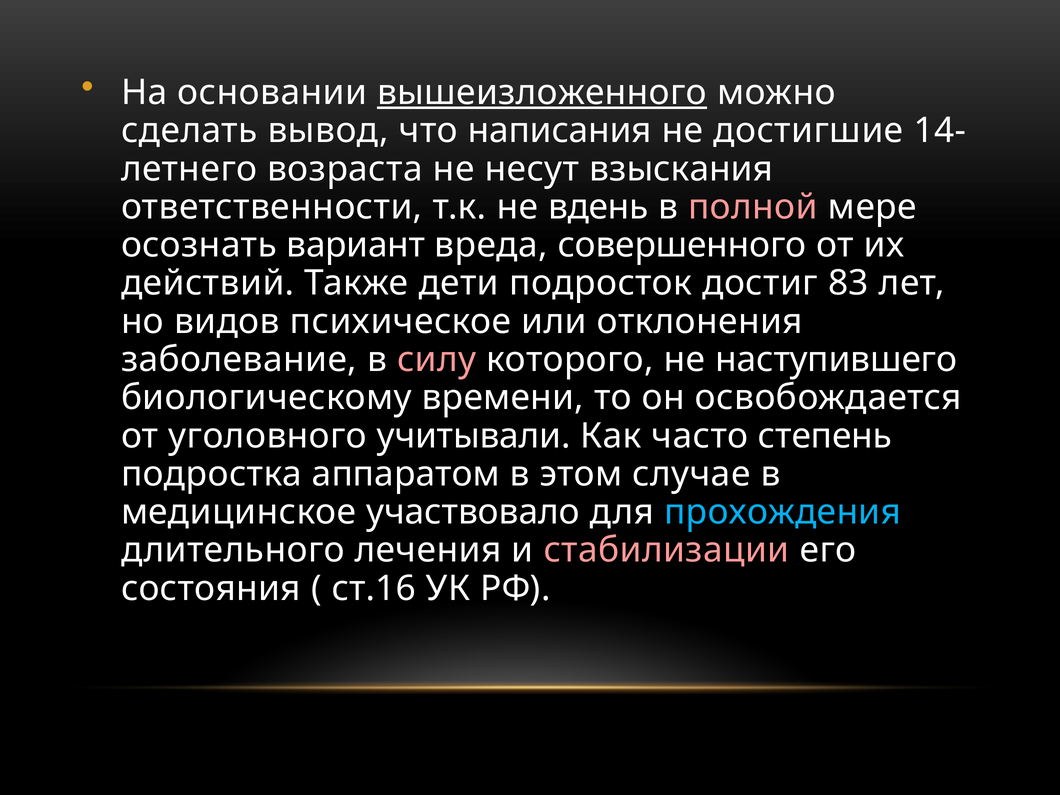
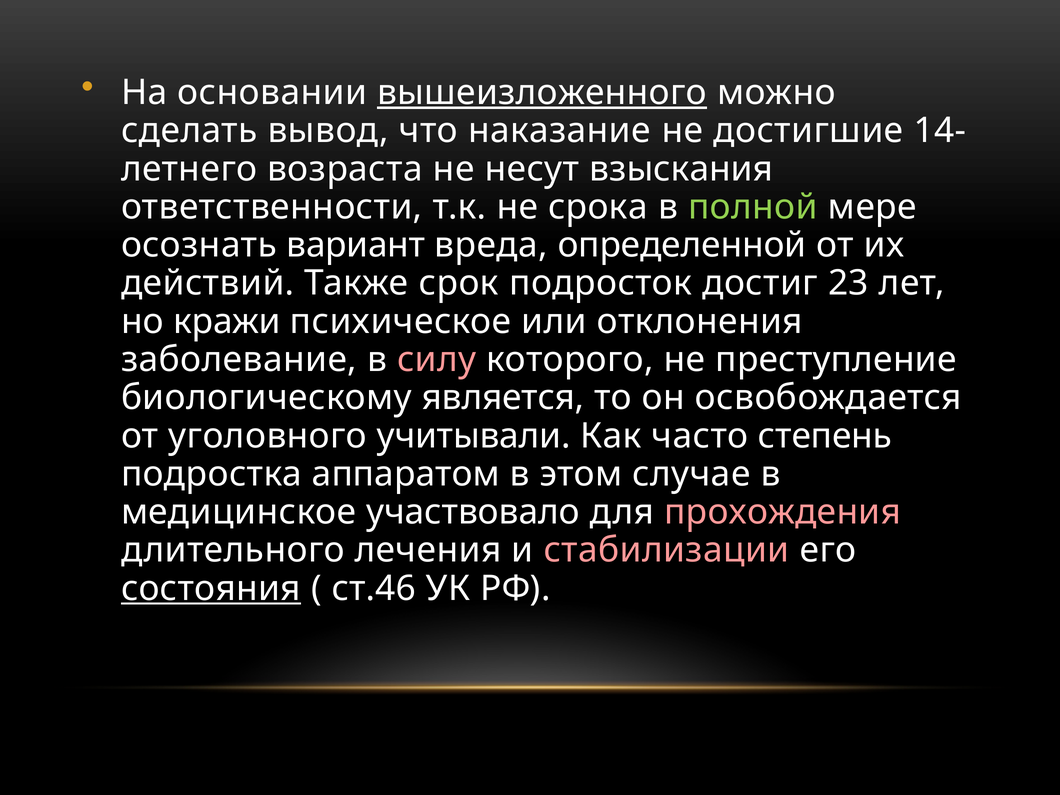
написания: написания -> наказание (559, 131)
вдень: вдень -> срока (598, 207)
полной colour: pink -> light green (753, 207)
совершенного: совершенного -> определенной (682, 245)
дети: дети -> срок (459, 283)
83: 83 -> 23 (848, 283)
видов: видов -> кражи (227, 321)
наступившего: наступившего -> преступление (836, 360)
времени: времени -> является (503, 398)
прохождения colour: light blue -> pink (783, 512)
состояния underline: none -> present (211, 588)
ст.16: ст.16 -> ст.46 (374, 588)
